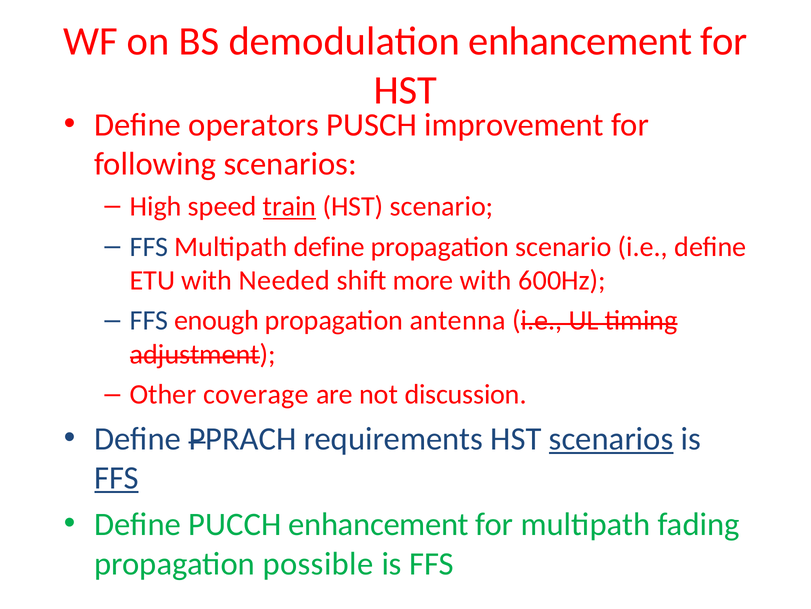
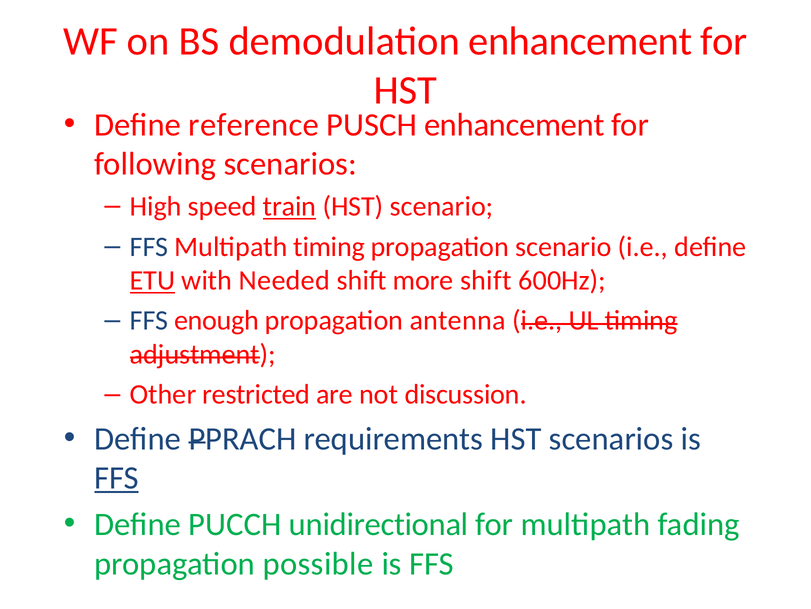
operators: operators -> reference (254, 125)
PUSCH improvement: improvement -> enhancement (514, 125)
Multipath define: define -> timing (329, 246)
ETU underline: none -> present (152, 280)
more with: with -> shift (486, 280)
coverage: coverage -> restricted (256, 394)
scenarios underline: present -> none (611, 438)
PUCCH enhancement: enhancement -> unidirectional (379, 524)
